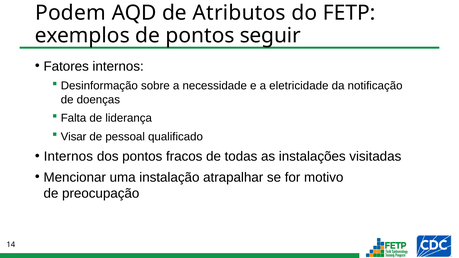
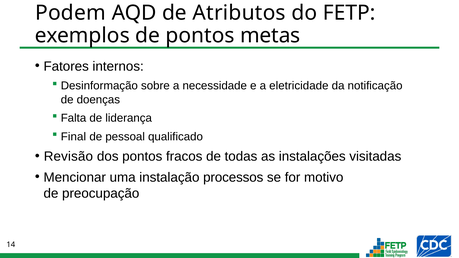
seguir: seguir -> metas (270, 36)
Visar: Visar -> Final (73, 137)
Internos: Internos -> Revisão (68, 157)
atrapalhar: atrapalhar -> processos (233, 177)
